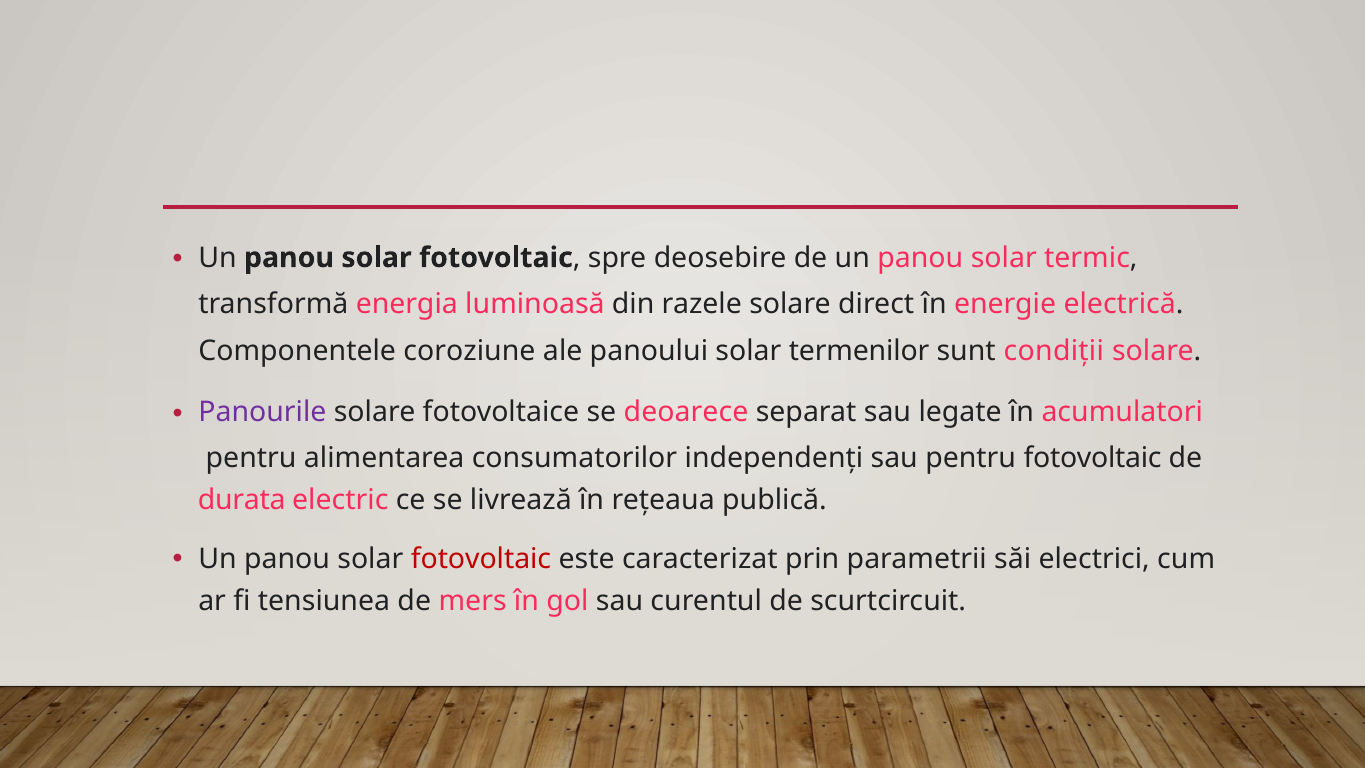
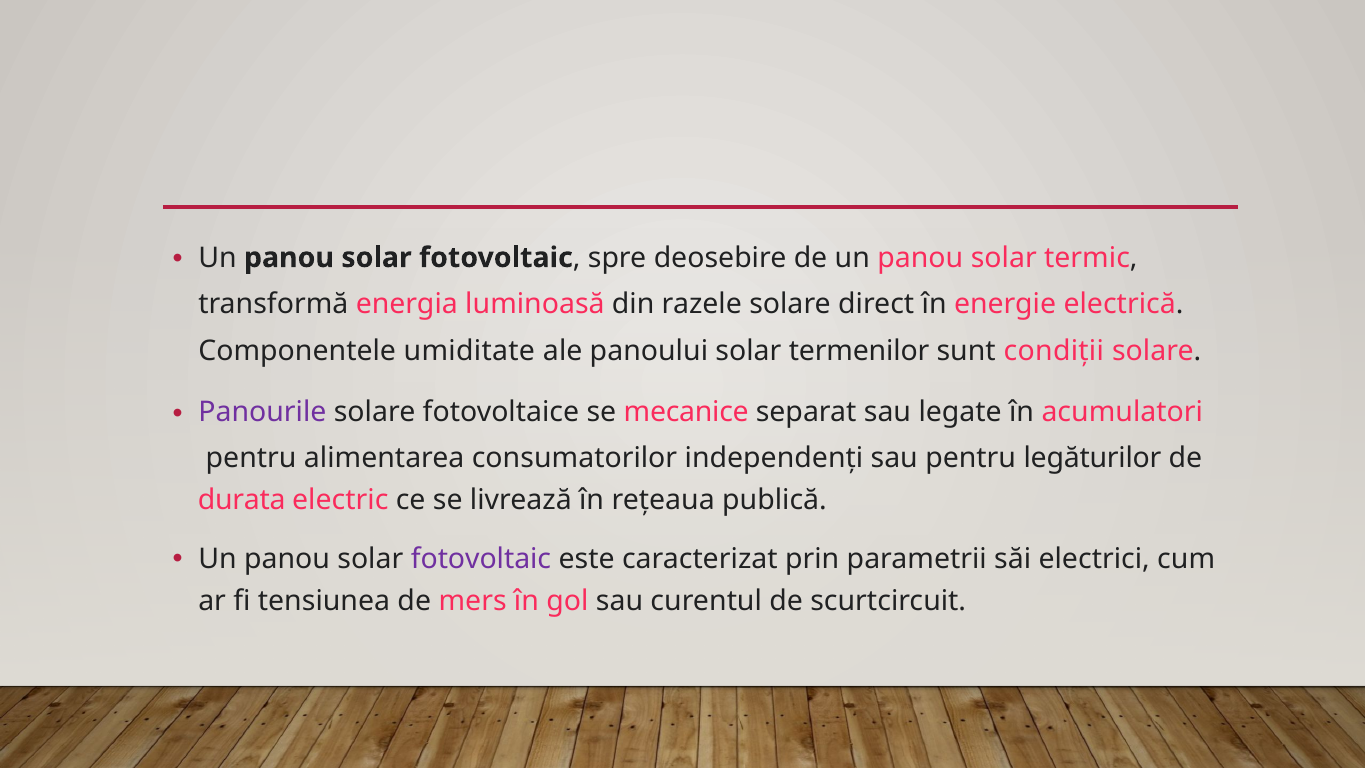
coroziune: coroziune -> umiditate (469, 351)
deoarece: deoarece -> mecanice (686, 412)
pentru fotovoltaic: fotovoltaic -> legăturilor (1093, 458)
fotovoltaic colour: red -> purple (481, 559)
